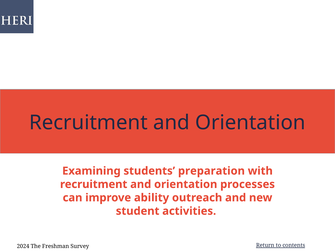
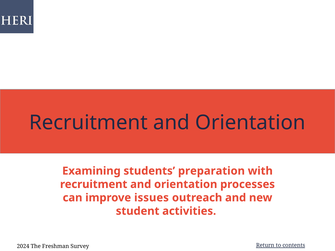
ability: ability -> issues (151, 198)
